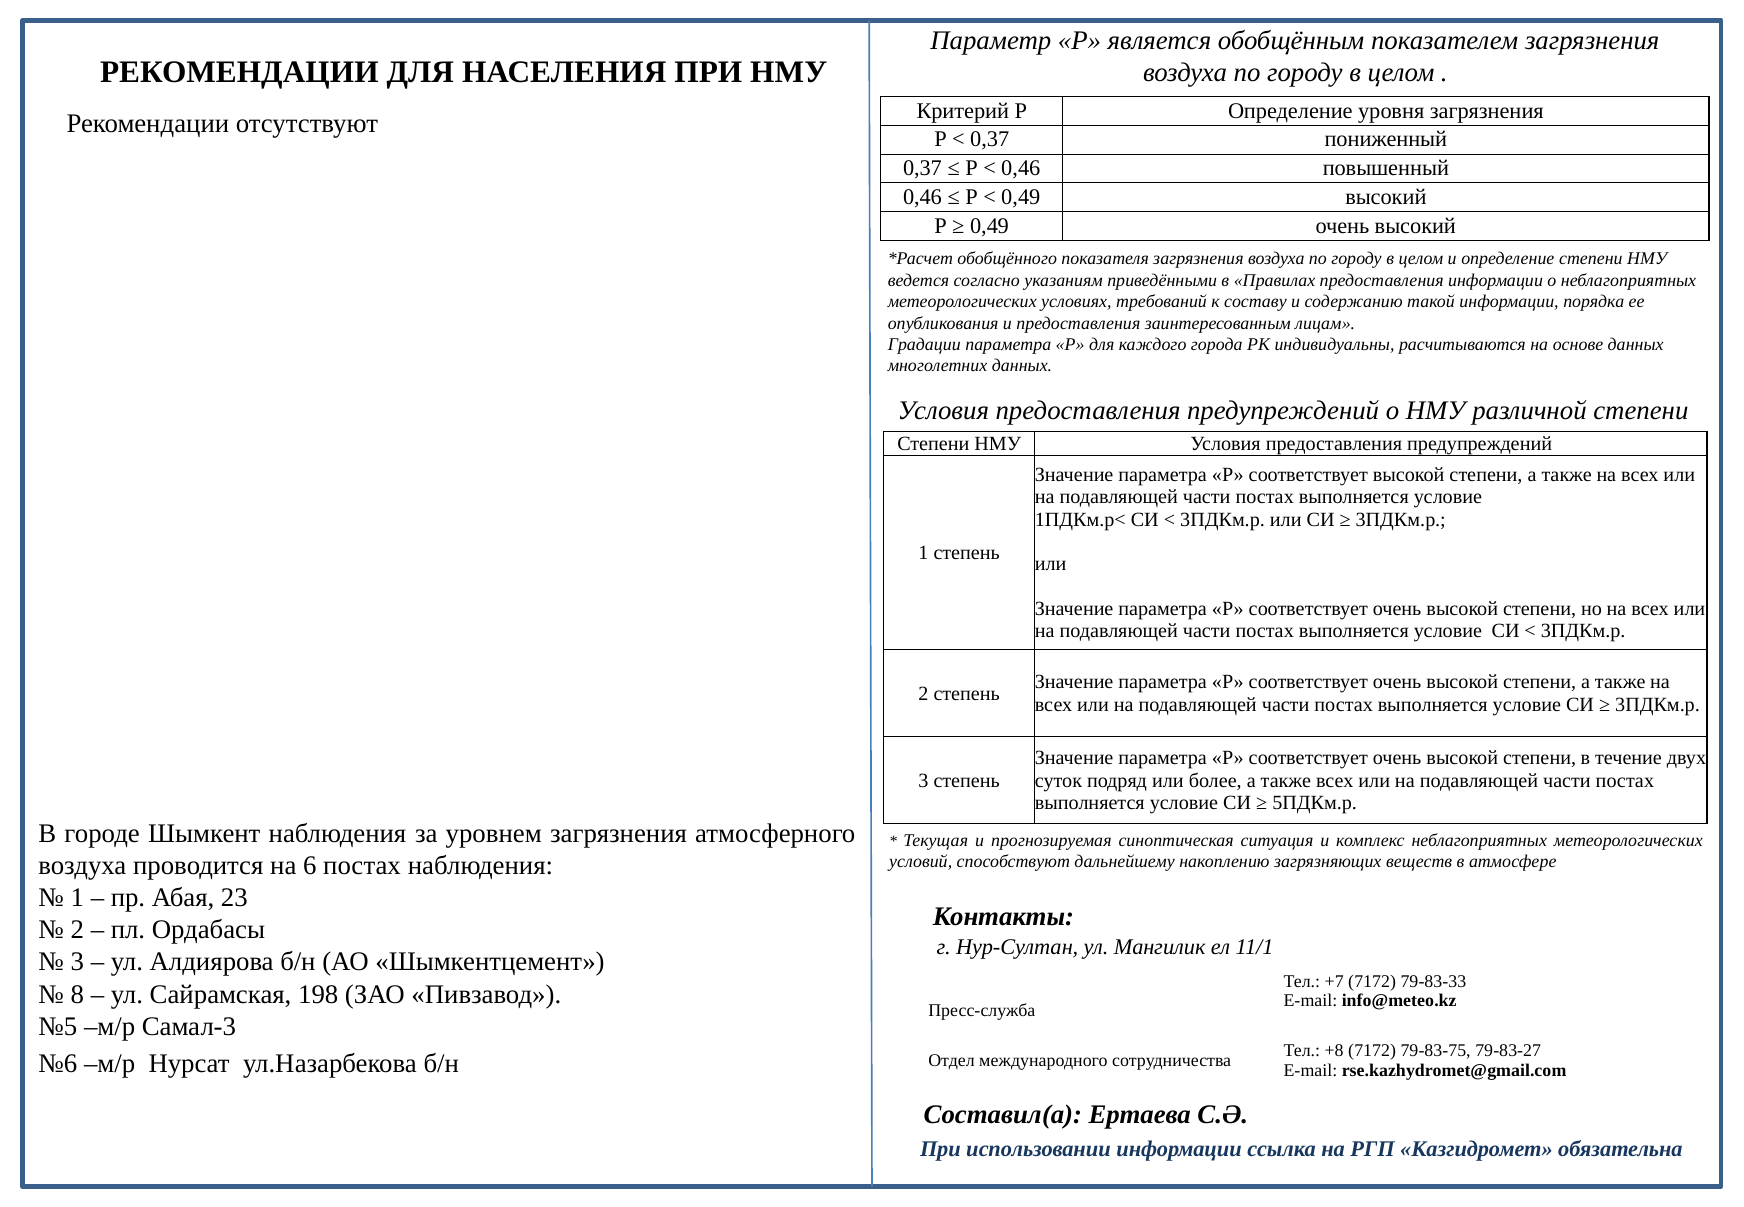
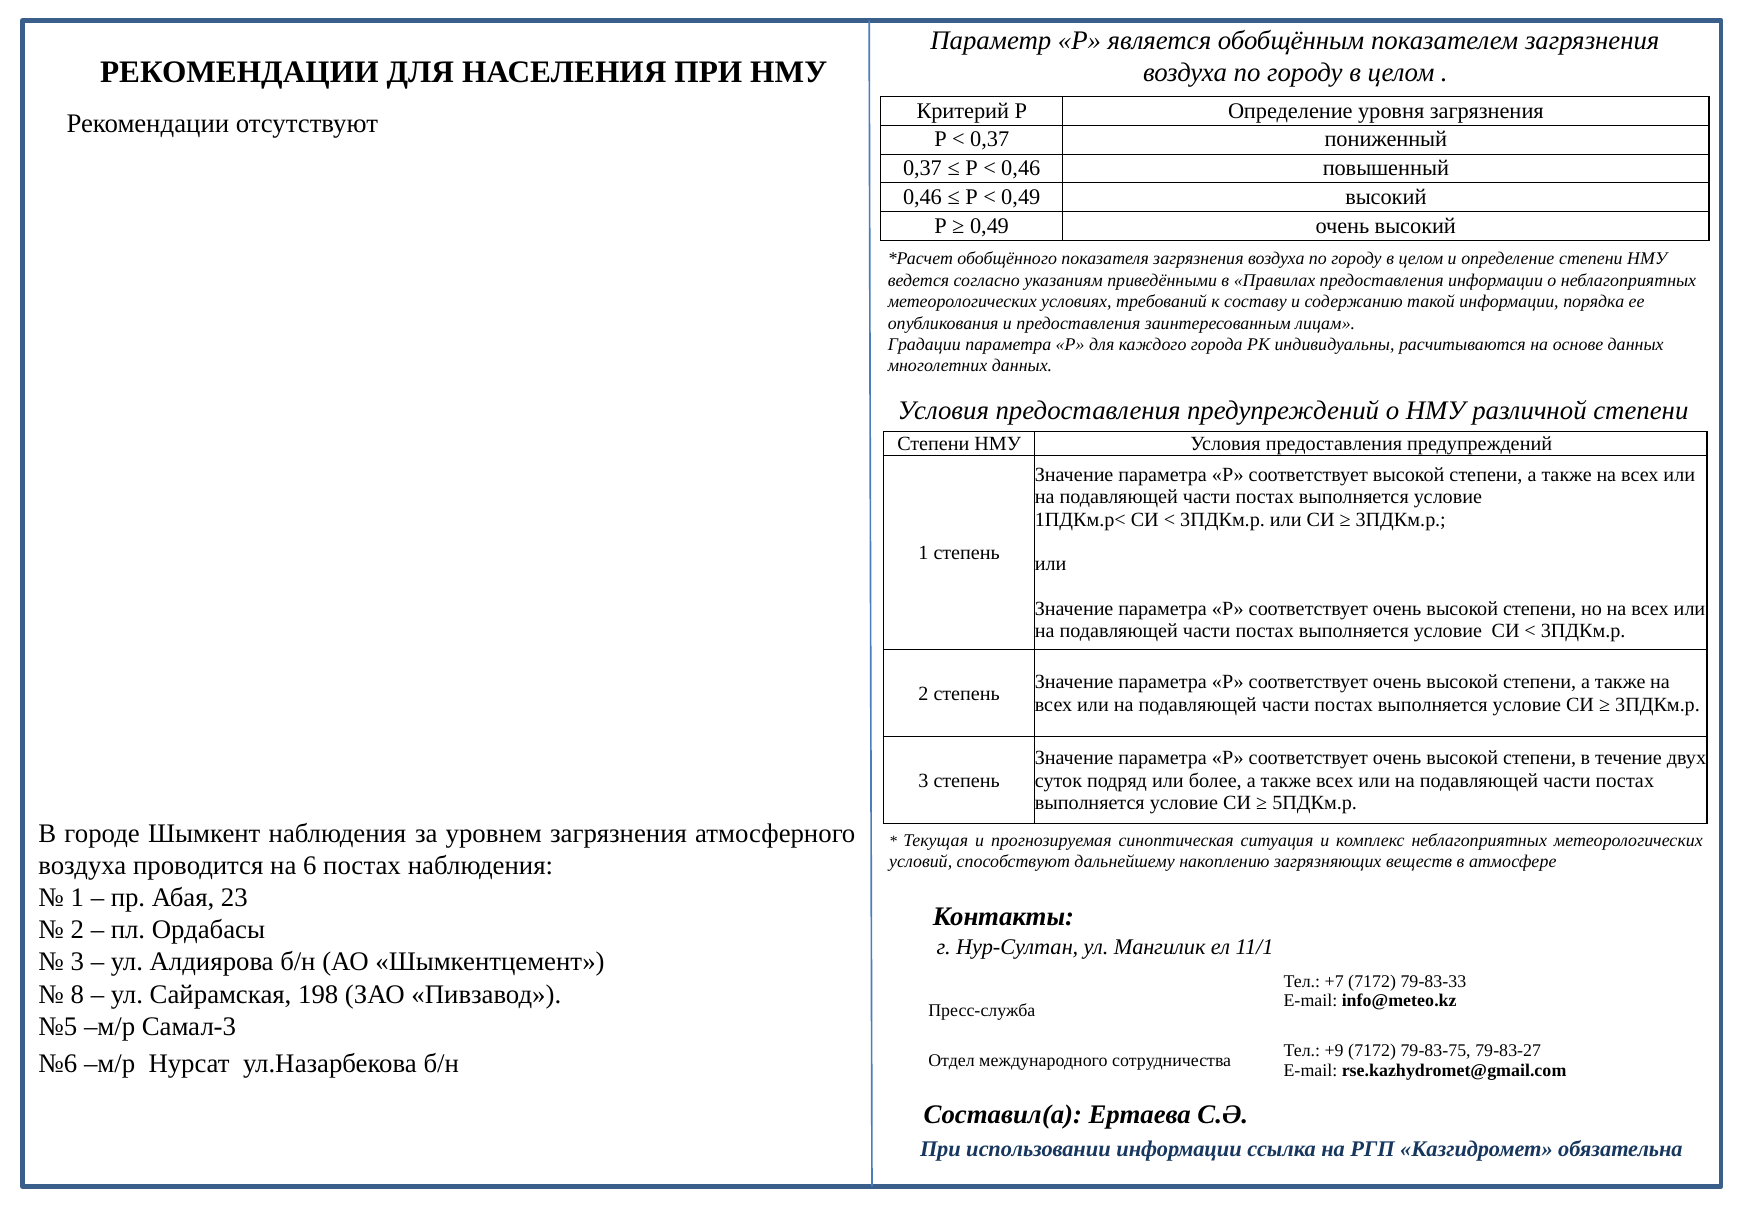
+8: +8 -> +9 (1334, 1051)
